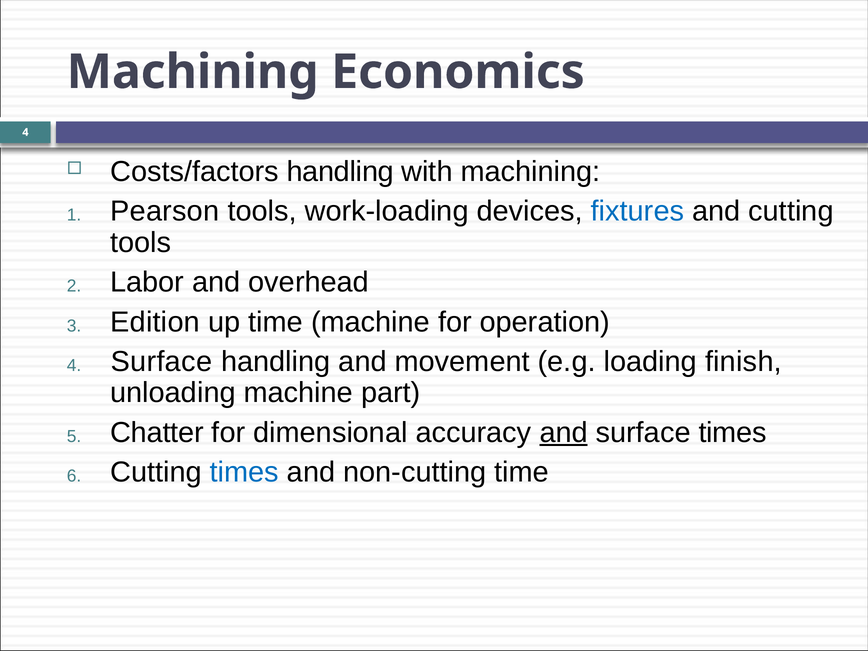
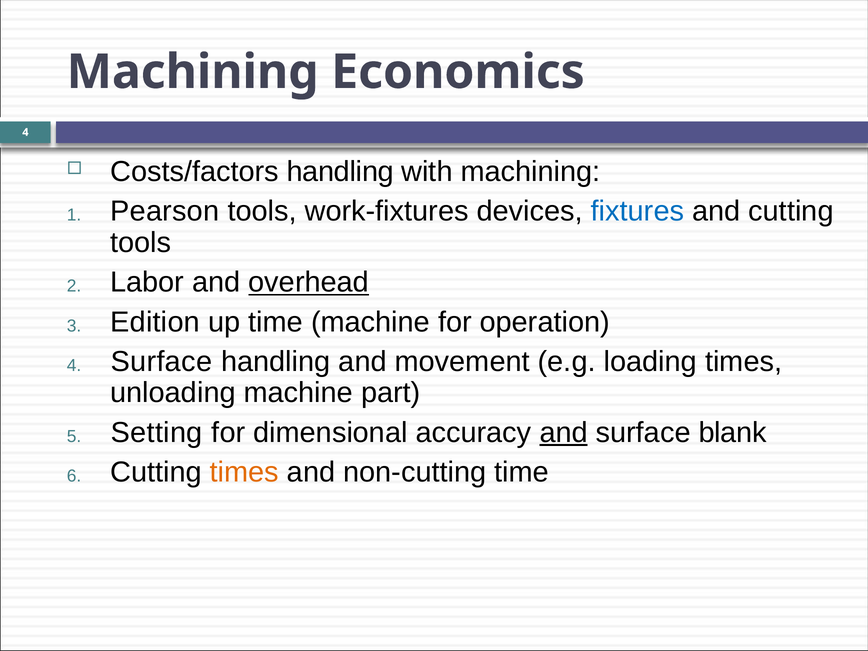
work-loading: work-loading -> work-fixtures (387, 211)
overhead underline: none -> present (309, 282)
loading finish: finish -> times (744, 362)
Chatter: Chatter -> Setting (157, 433)
surface times: times -> blank (733, 433)
times colour: blue -> orange (244, 472)
